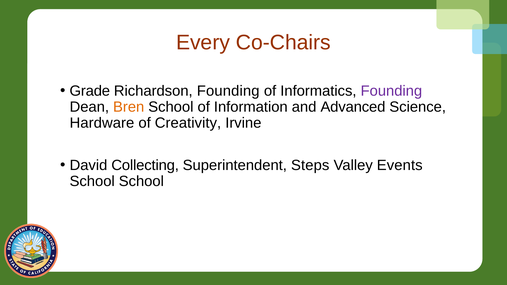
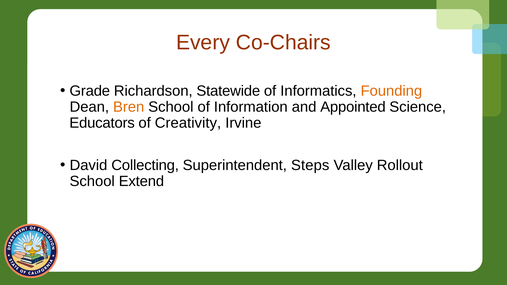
Richardson Founding: Founding -> Statewide (228, 91)
Founding colour: purple -> orange (391, 91)
Advanced: Advanced -> Appointed (353, 107)
Hardware: Hardware -> Educators (102, 123)
Events: Events -> Rollout (400, 165)
School School: School -> Extend (141, 181)
